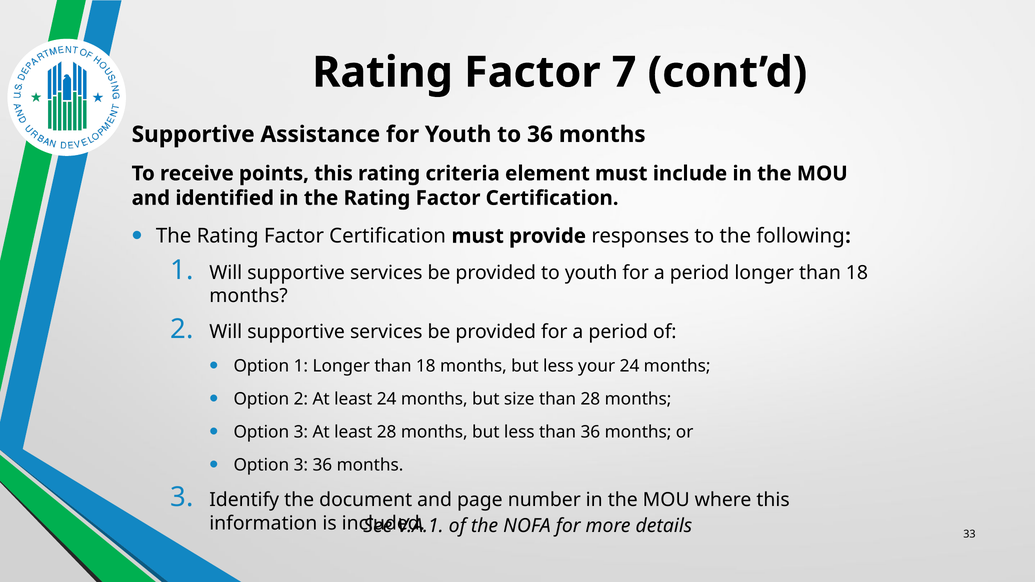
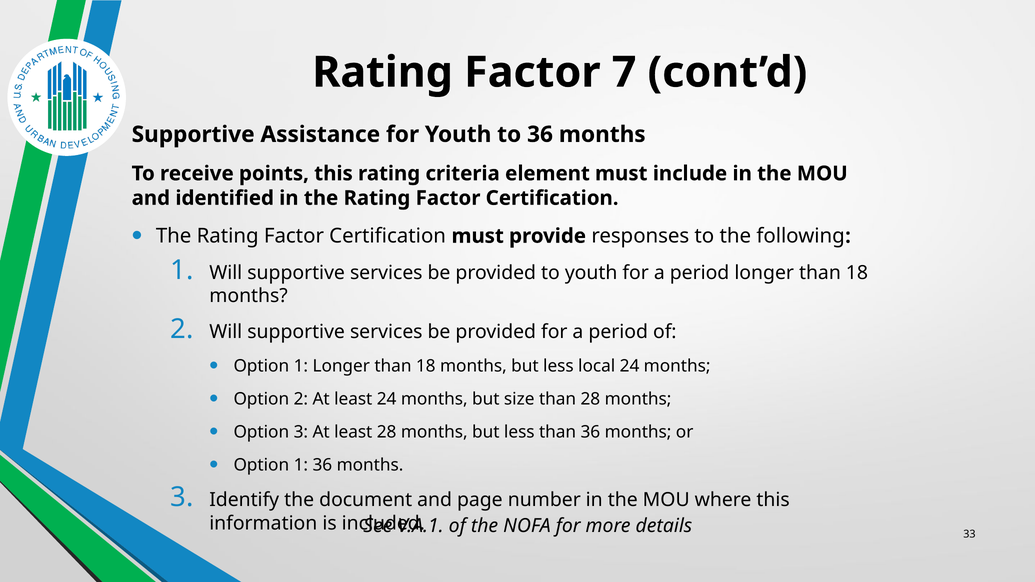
your: your -> local (597, 366)
3: 3 -> 1 (301, 465)
